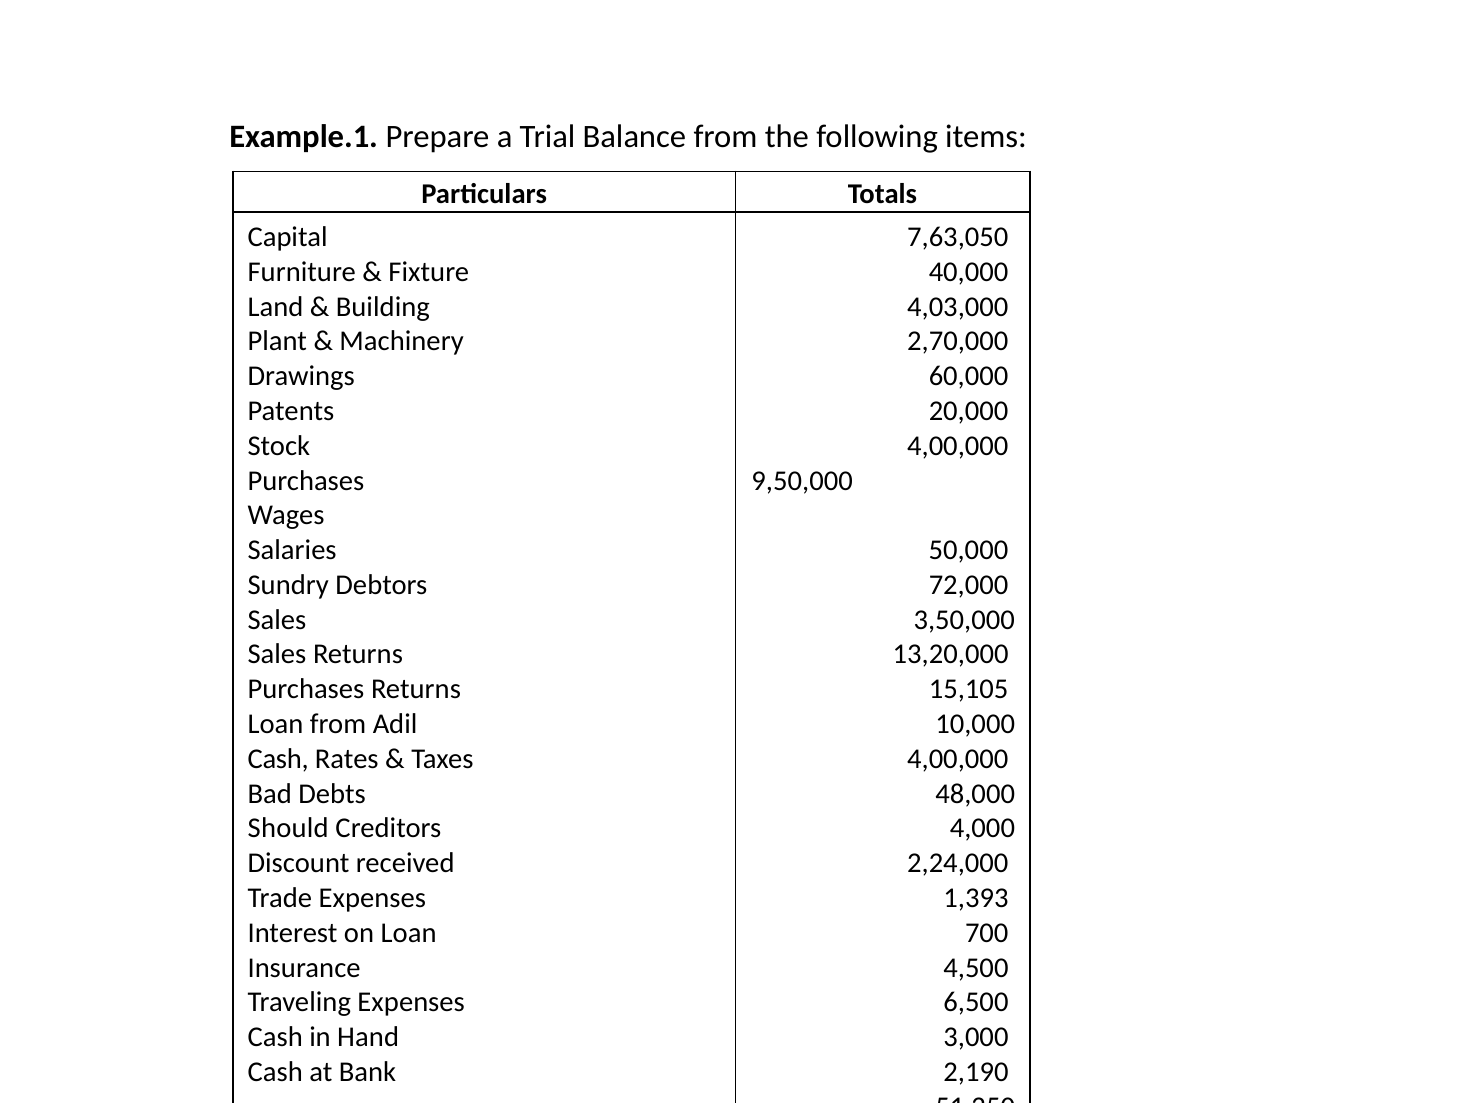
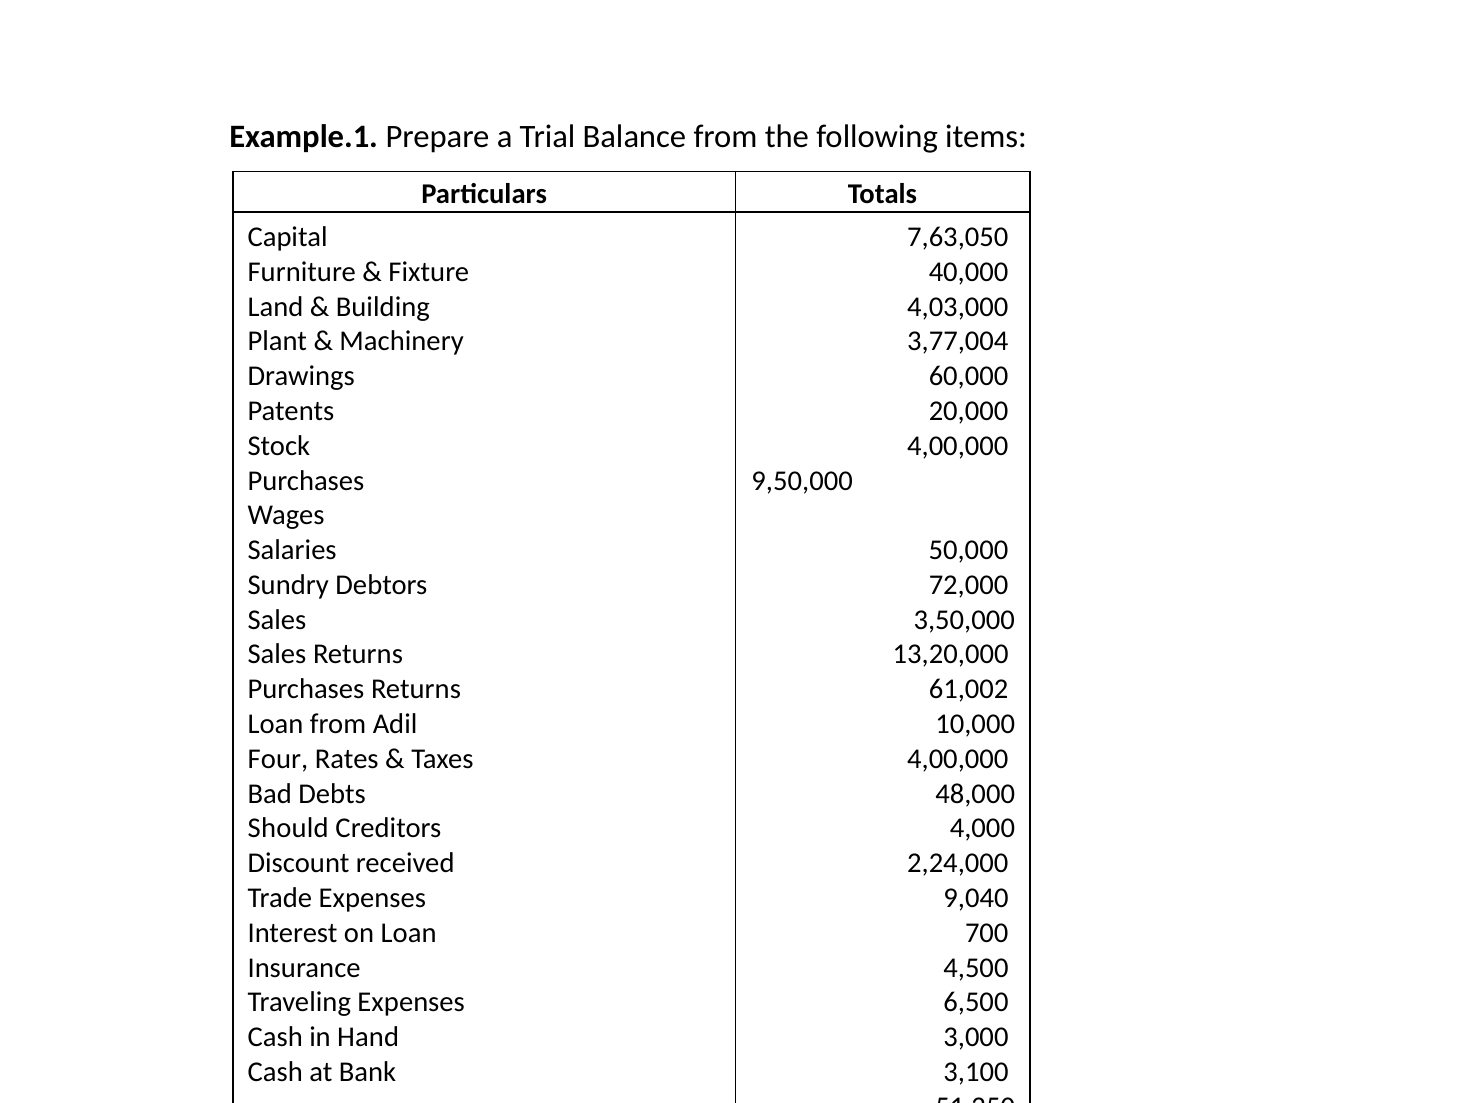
2,70,000: 2,70,000 -> 3,77,004 (958, 341)
15,105: 15,105 -> 61,002 (969, 690)
Cash: Cash -> Four (278, 759)
1,393: 1,393 -> 9,040 (976, 898)
2,190: 2,190 -> 3,100 (976, 1072)
